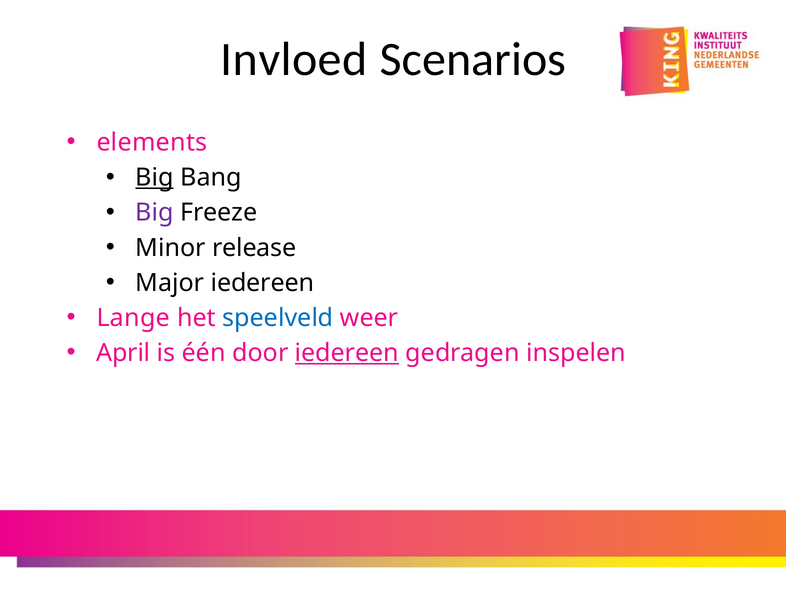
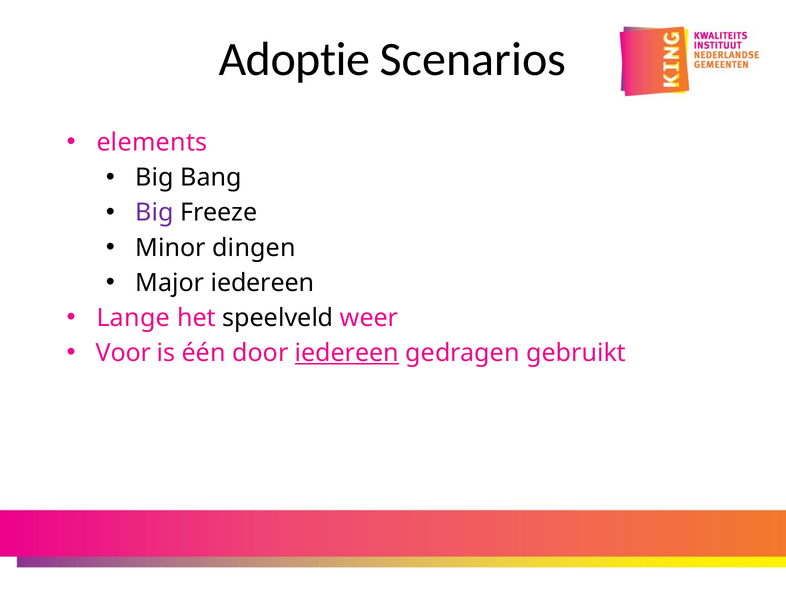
Invloed: Invloed -> Adoptie (294, 60)
Big underline: present -> none (155, 178)
release: release -> dingen (254, 248)
speelveld colour: blue -> black (278, 318)
April: April -> Voor (123, 353)
inspelen: inspelen -> gebruikt (576, 353)
